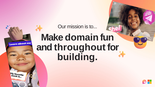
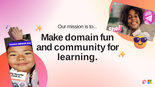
throughout: throughout -> community (80, 47)
building: building -> learning (77, 57)
